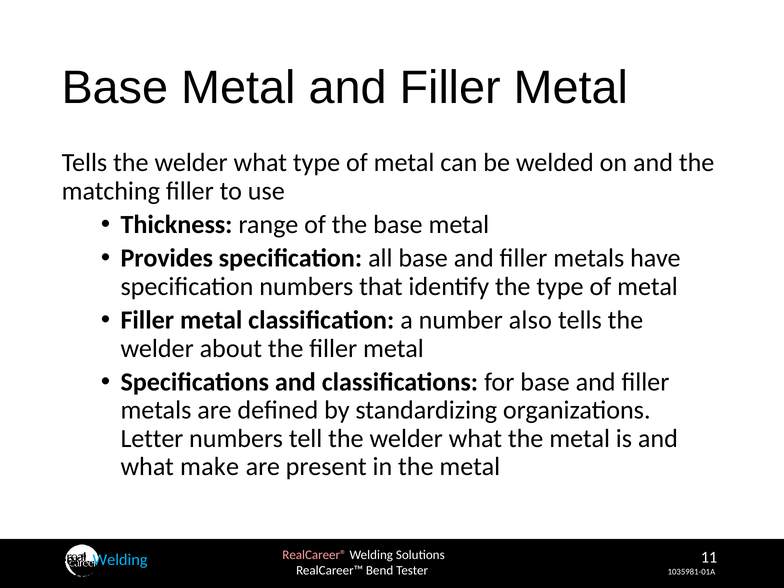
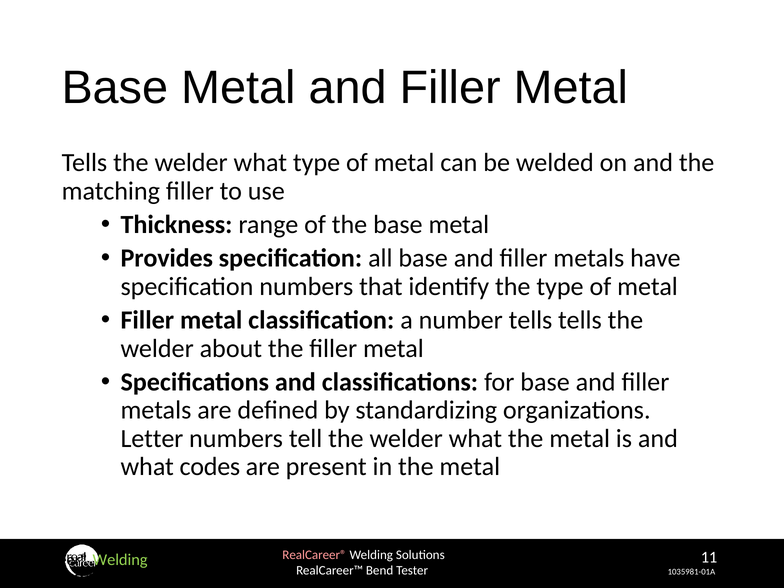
number also: also -> tells (531, 320)
make: make -> codes (210, 467)
Welding colour: light blue -> light green (120, 560)
